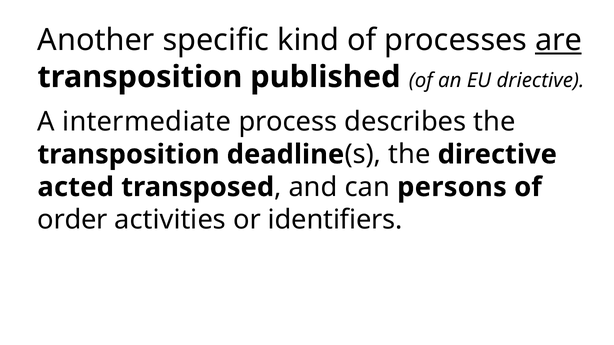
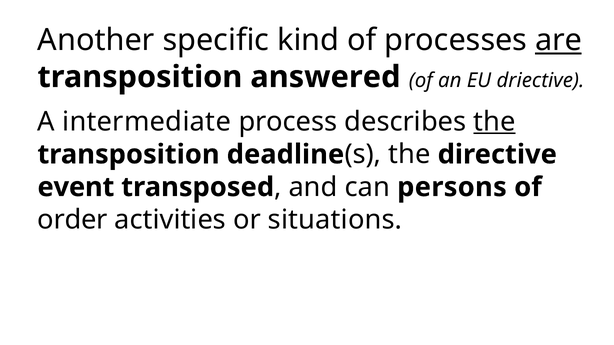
published: published -> answered (325, 77)
the underline: none -> present (494, 122)
acted: acted -> event (76, 187)
identifiers: identifiers -> situations (335, 220)
